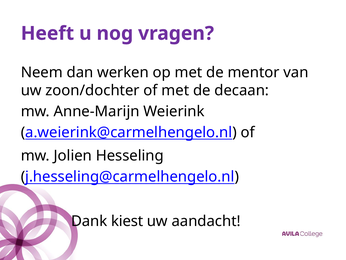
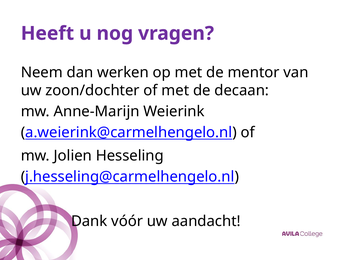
kiest: kiest -> vóór (127, 221)
